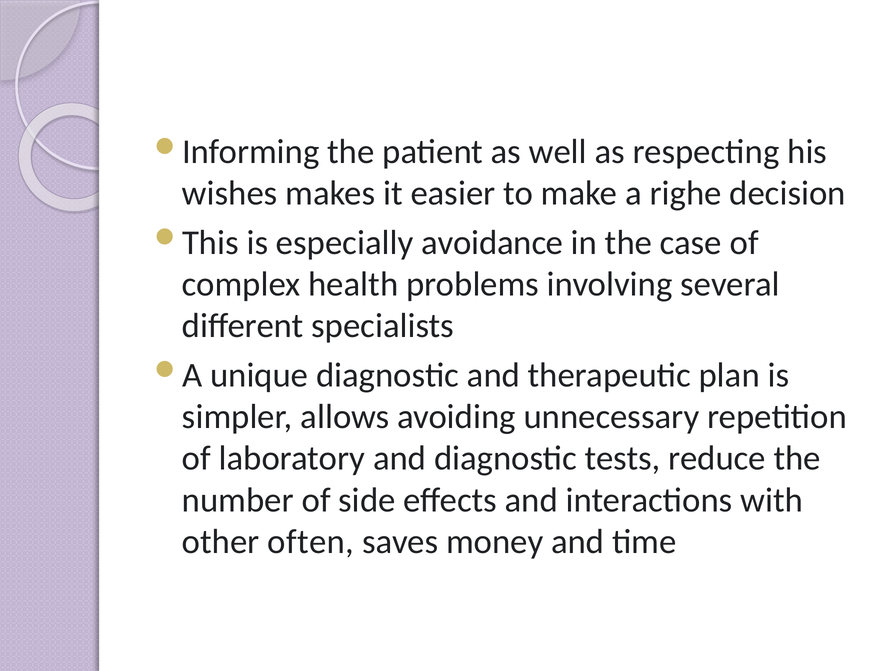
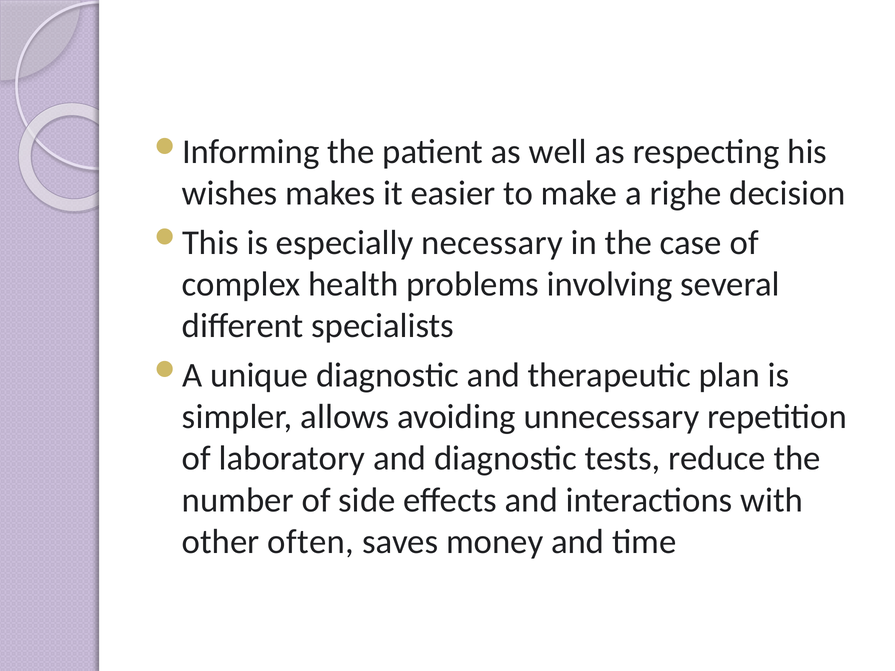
avoidance: avoidance -> necessary (492, 243)
